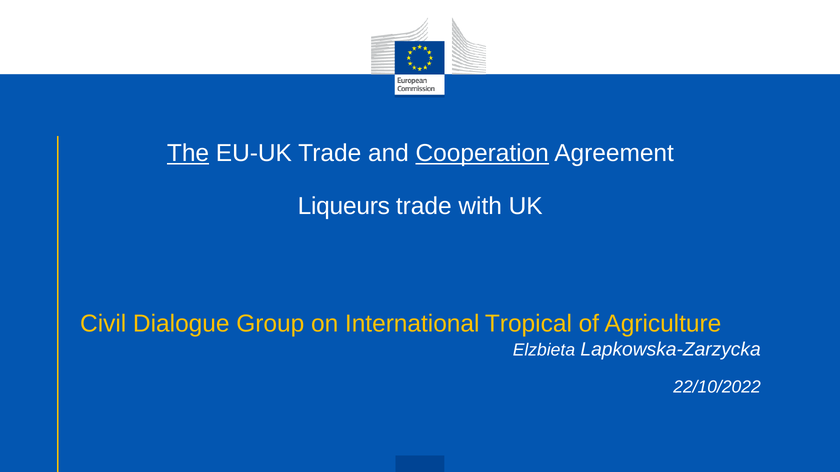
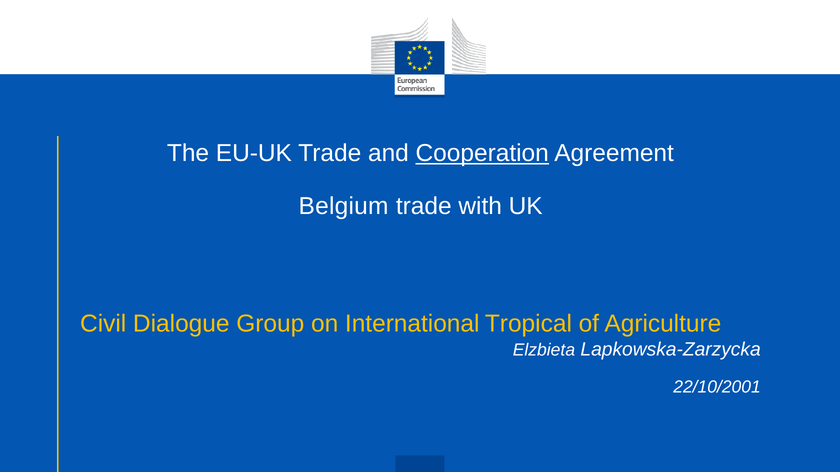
The underline: present -> none (188, 154)
Liqueurs: Liqueurs -> Belgium (344, 206)
22/10/2022: 22/10/2022 -> 22/10/2001 (717, 388)
